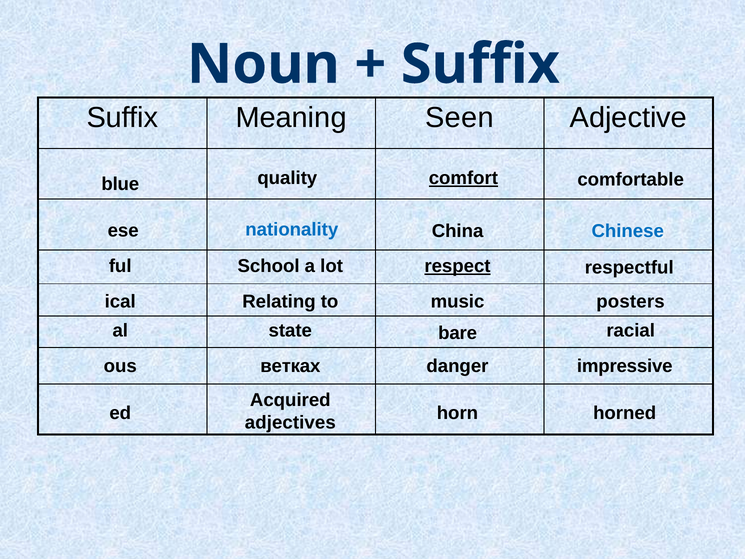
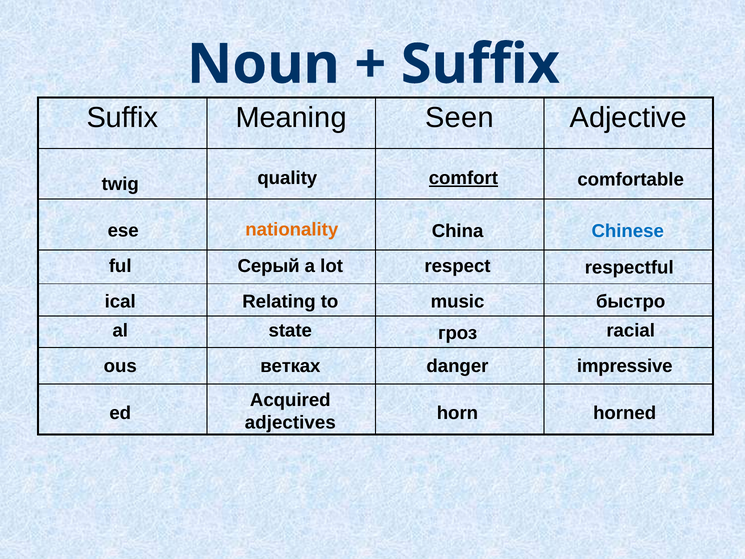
blue: blue -> twig (120, 184)
nationality colour: blue -> orange (292, 230)
School: School -> Серый (269, 266)
respect underline: present -> none (457, 266)
posters: posters -> быстро (631, 301)
bare: bare -> гроз (458, 333)
